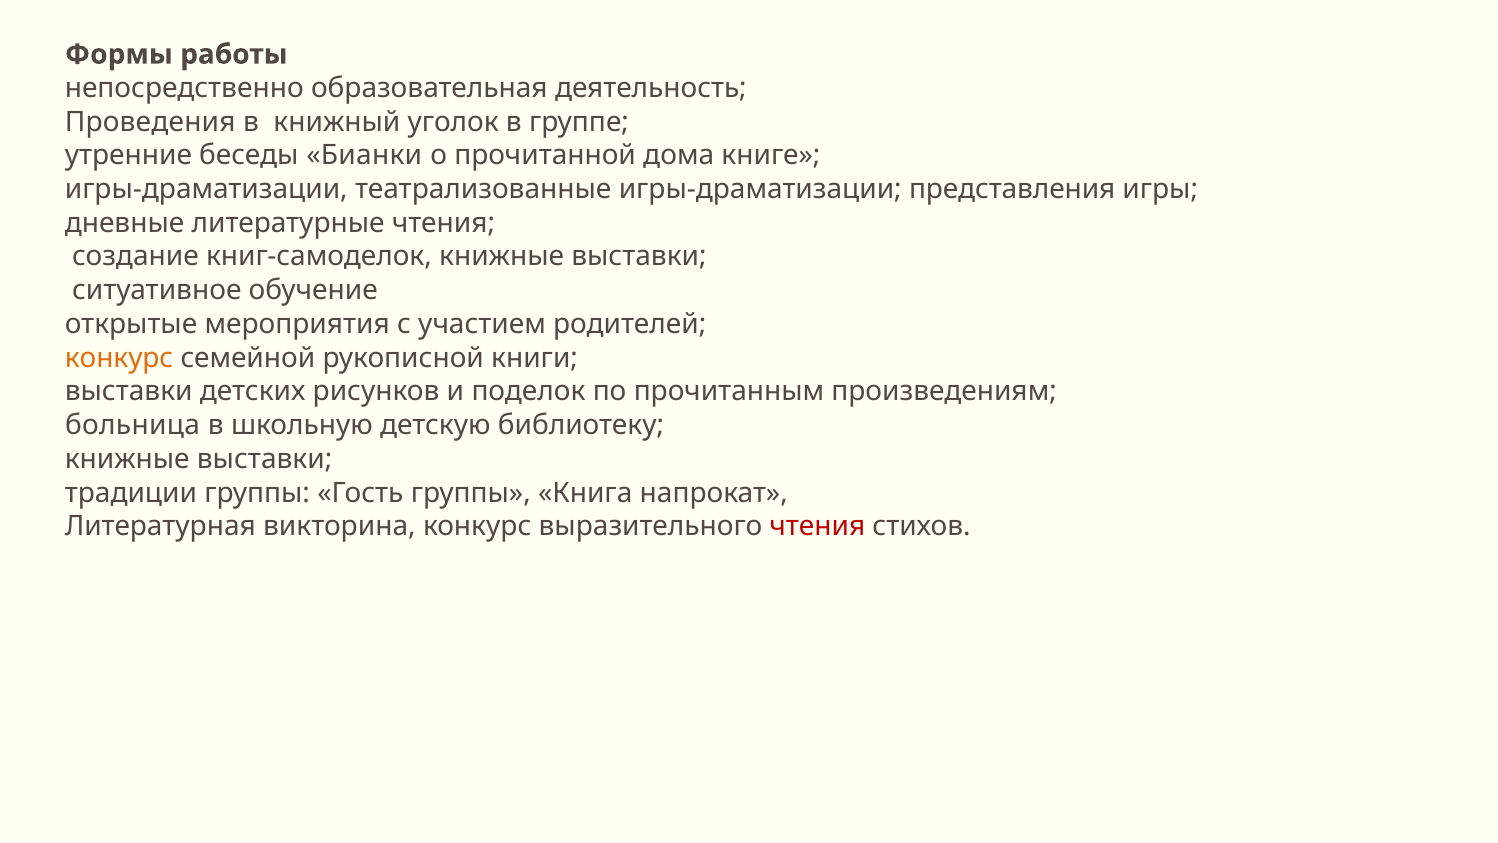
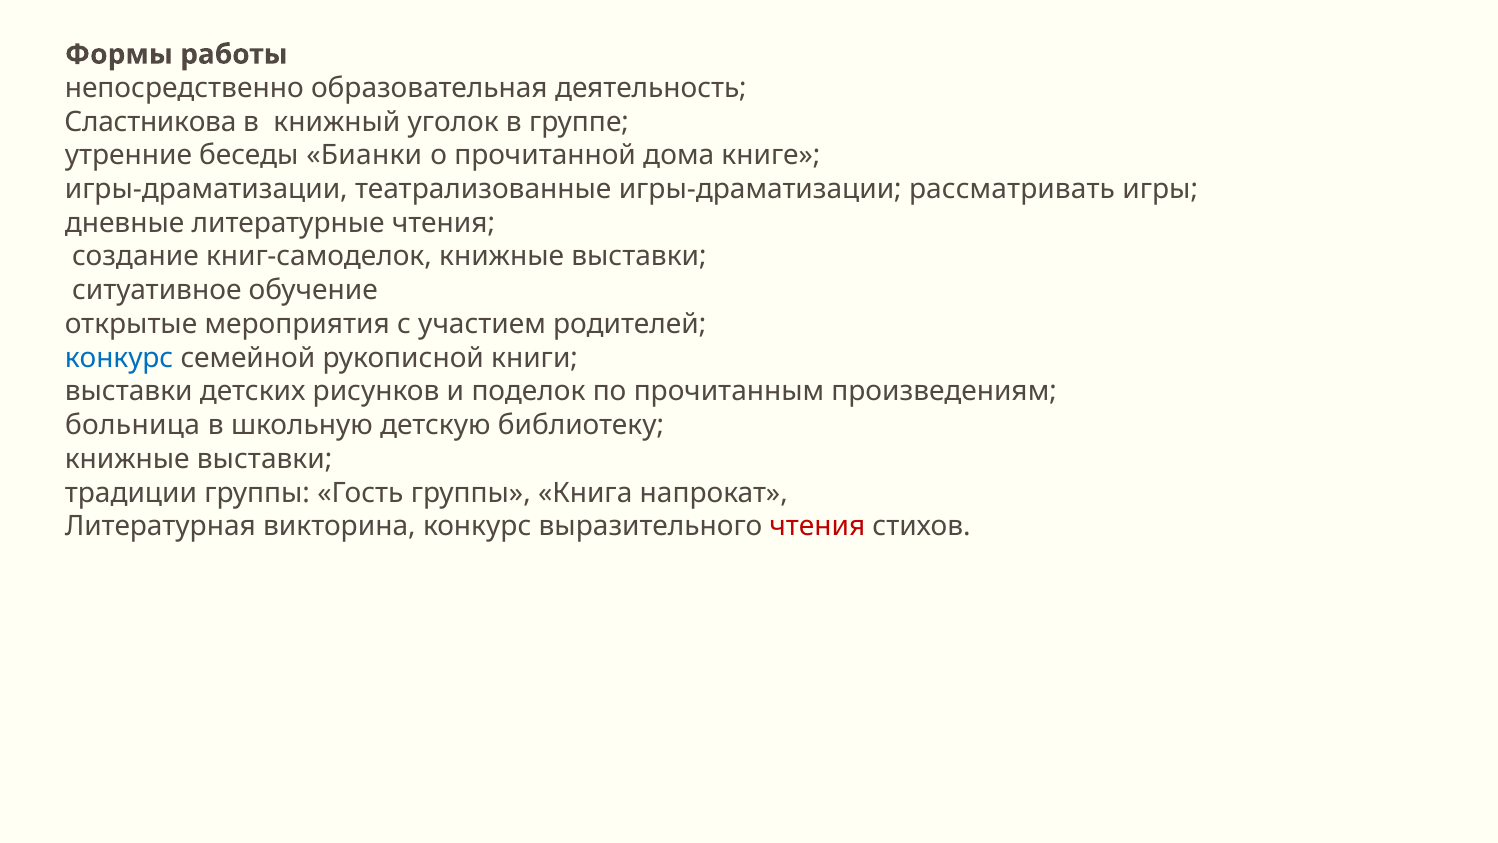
Проведения: Проведения -> Сластникова (150, 122)
представления: представления -> рассматривать (1012, 189)
конкурс colour: orange -> blue (119, 358)
